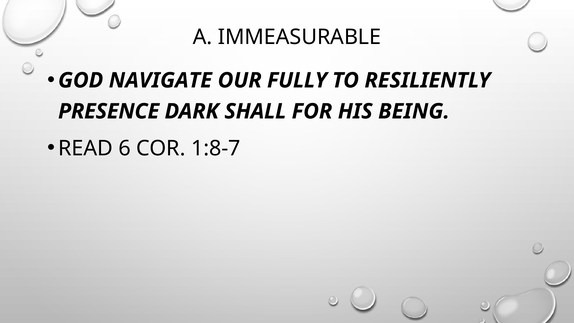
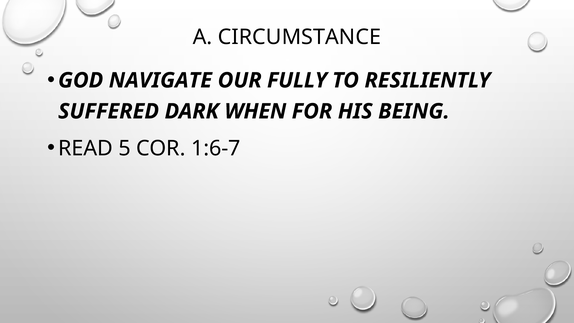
IMMEASURABLE: IMMEASURABLE -> CIRCUMSTANCE (299, 37)
PRESENCE: PRESENCE -> SUFFERED (109, 111)
SHALL: SHALL -> WHEN (255, 111)
6: 6 -> 5 (125, 148)
1:8-7: 1:8-7 -> 1:6-7 (216, 148)
